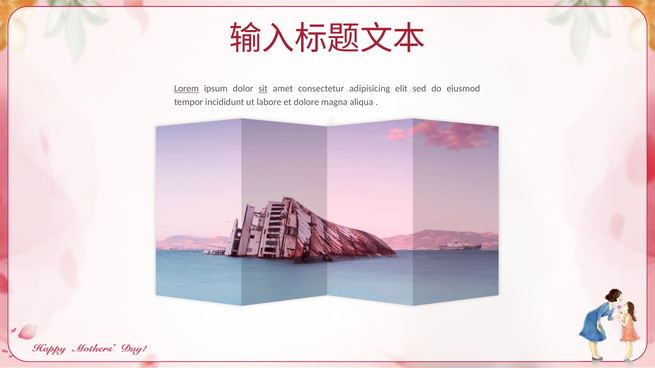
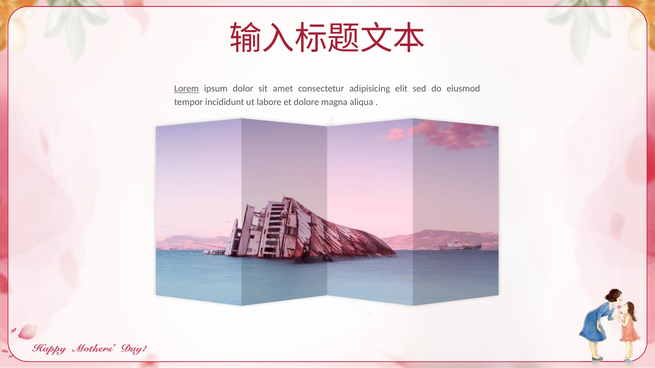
sit underline: present -> none (263, 89)
